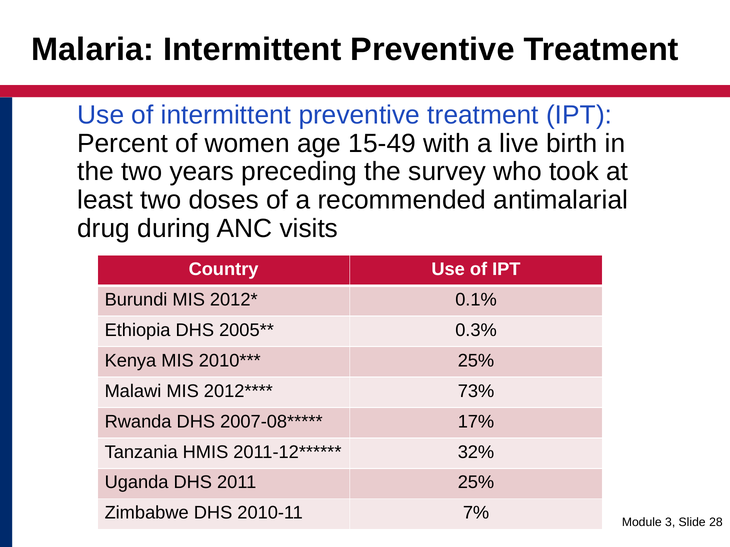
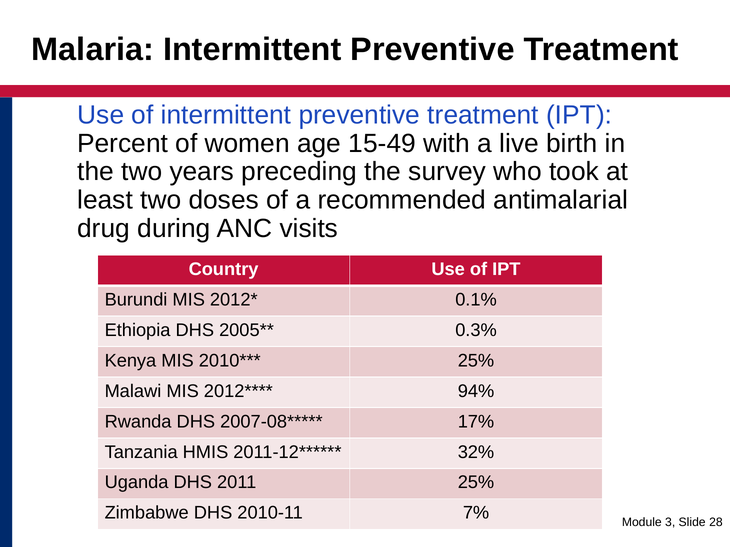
73%: 73% -> 94% (476, 392)
